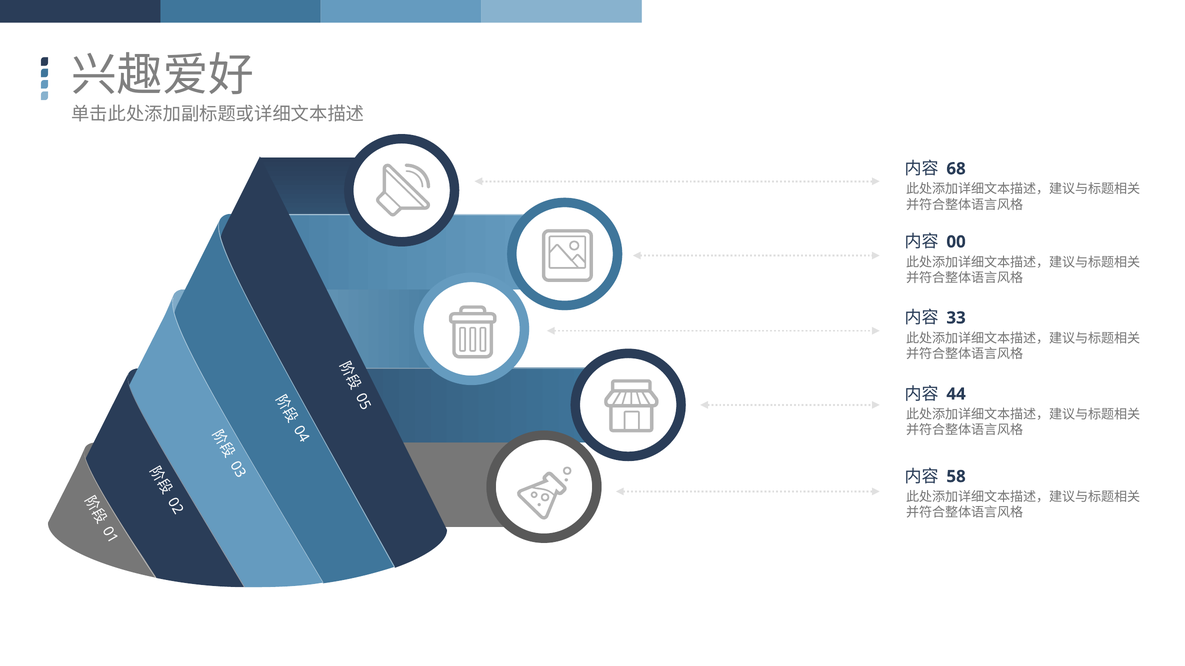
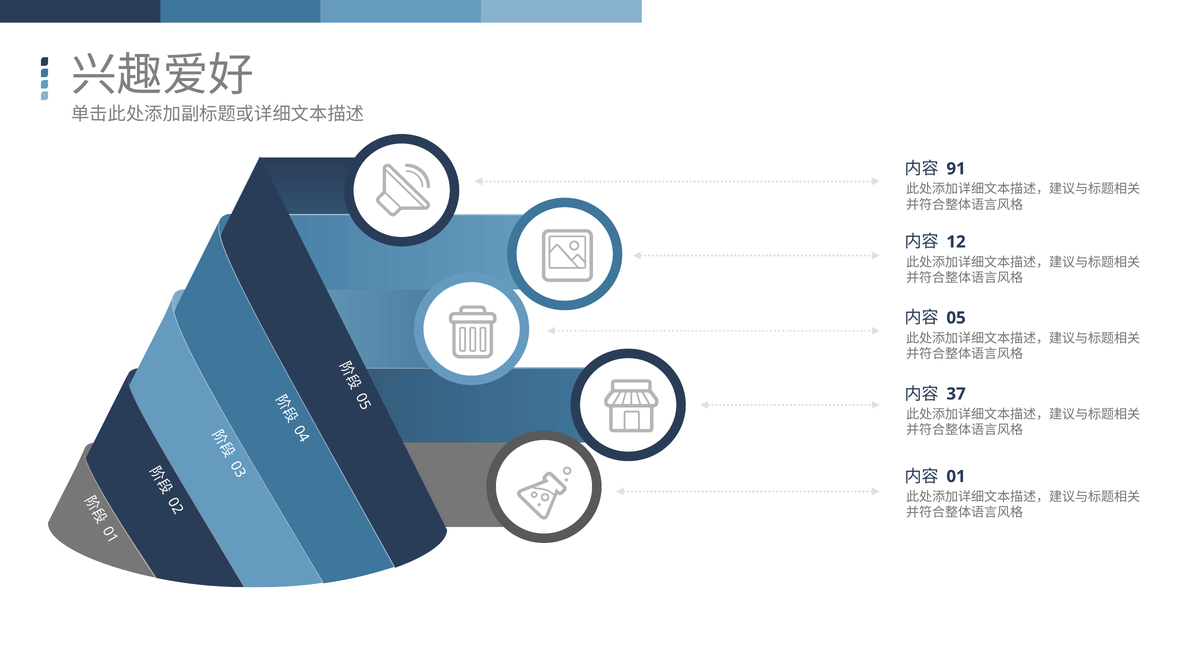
68: 68 -> 91 (956, 169)
00: 00 -> 12 (956, 242)
33: 33 -> 05 (956, 318)
44: 44 -> 37 (956, 394)
58: 58 -> 01 (956, 477)
